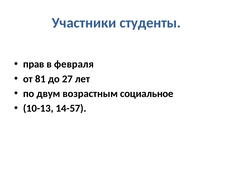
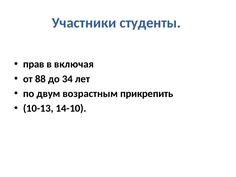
февраля: февраля -> включая (74, 64)
81: 81 -> 88 (40, 79)
27: 27 -> 34 (67, 79)
социальное: социальное -> прикрепить (147, 94)
14-57: 14-57 -> 14-10 (71, 108)
